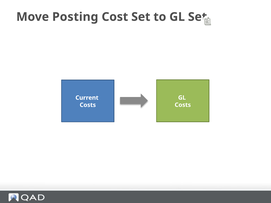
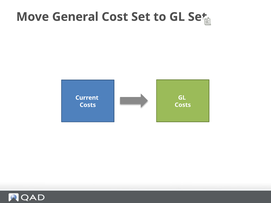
Posting: Posting -> General (75, 17)
